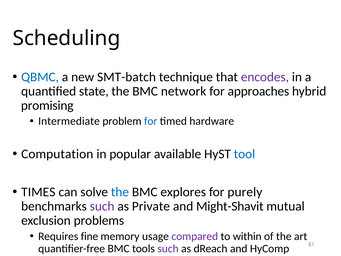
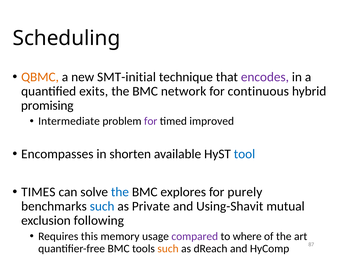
QBMC colour: blue -> orange (40, 77)
SMT-batch: SMT-batch -> SMT-initial (127, 77)
state: state -> exits (94, 91)
approaches: approaches -> continuous (258, 91)
for colour: blue -> purple (151, 121)
hardware: hardware -> improved (212, 121)
Computation: Computation -> Encompasses (57, 154)
popular: popular -> shorten (130, 154)
such colour: purple -> blue (102, 206)
Might-Shavit: Might-Shavit -> Using-Shavit (230, 206)
problems: problems -> following (99, 220)
fine: fine -> this (89, 236)
within: within -> where (247, 236)
such colour: purple -> orange (168, 248)
